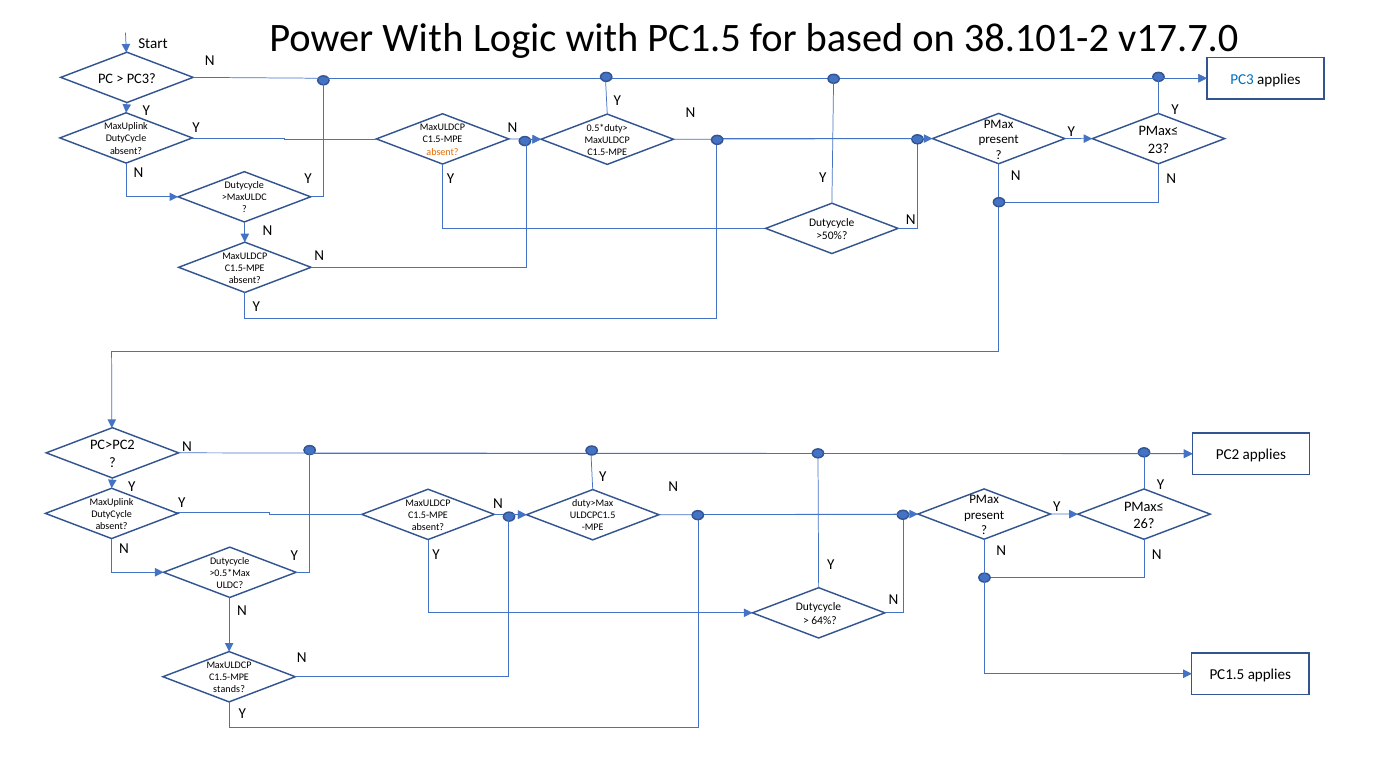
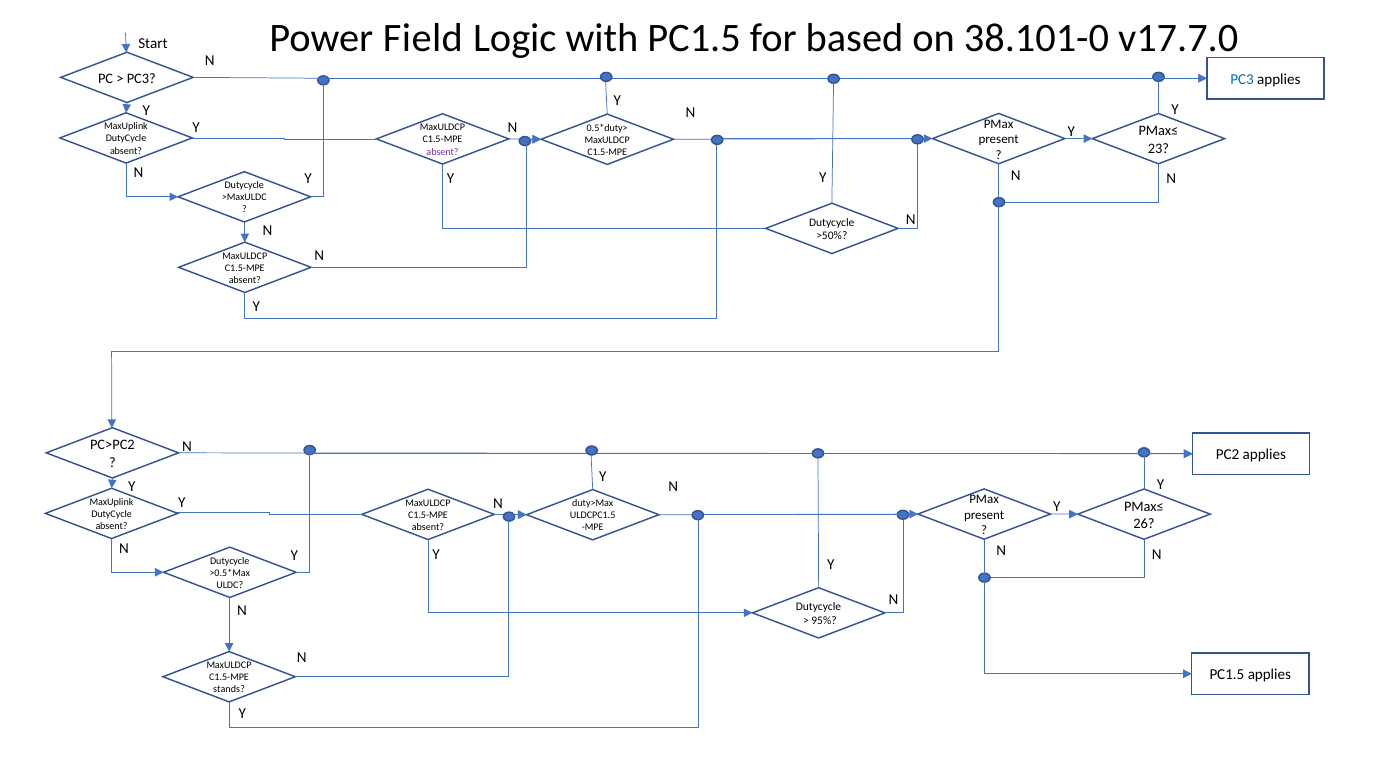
Power With: With -> Field (423, 38)
38.101-2: 38.101-2 -> 38.101-0 (1036, 38)
absent colour: orange -> purple (443, 152)
64%: 64% -> 95% (824, 621)
